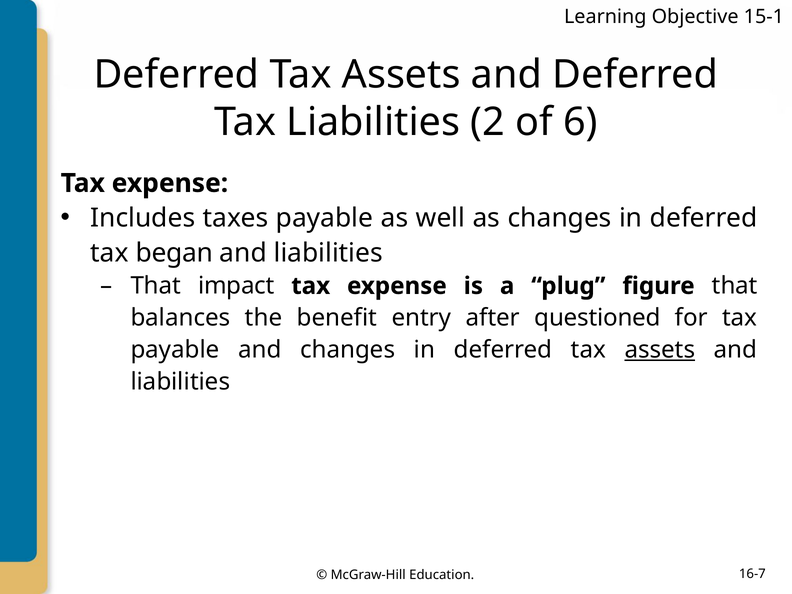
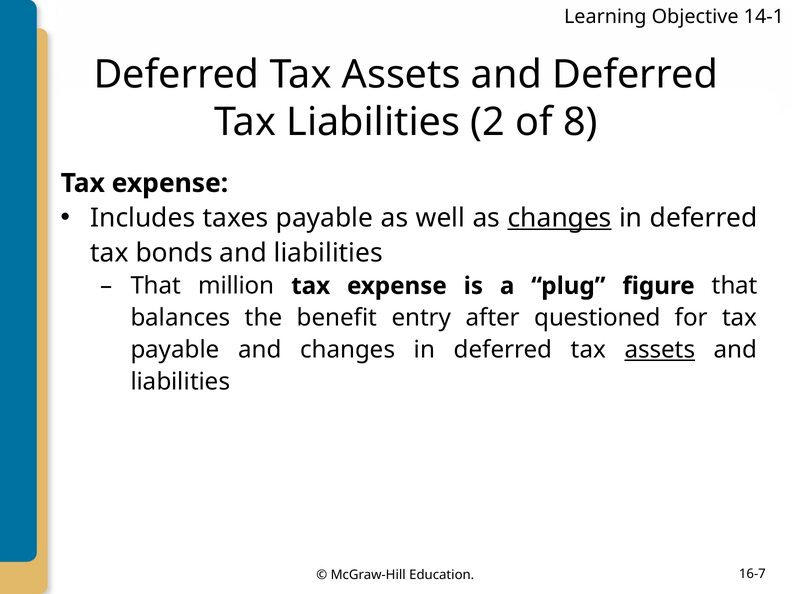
15-1: 15-1 -> 14-1 (764, 17)
6: 6 -> 8 (580, 122)
changes underline: none -> present (560, 218)
began: began -> bonds (174, 253)
impact: impact -> million (236, 286)
